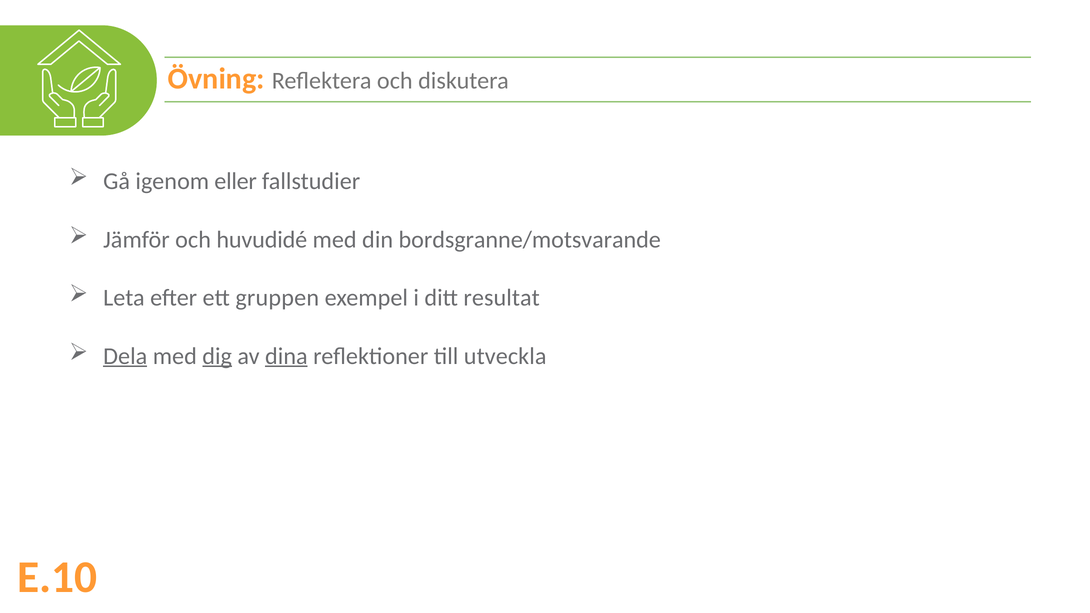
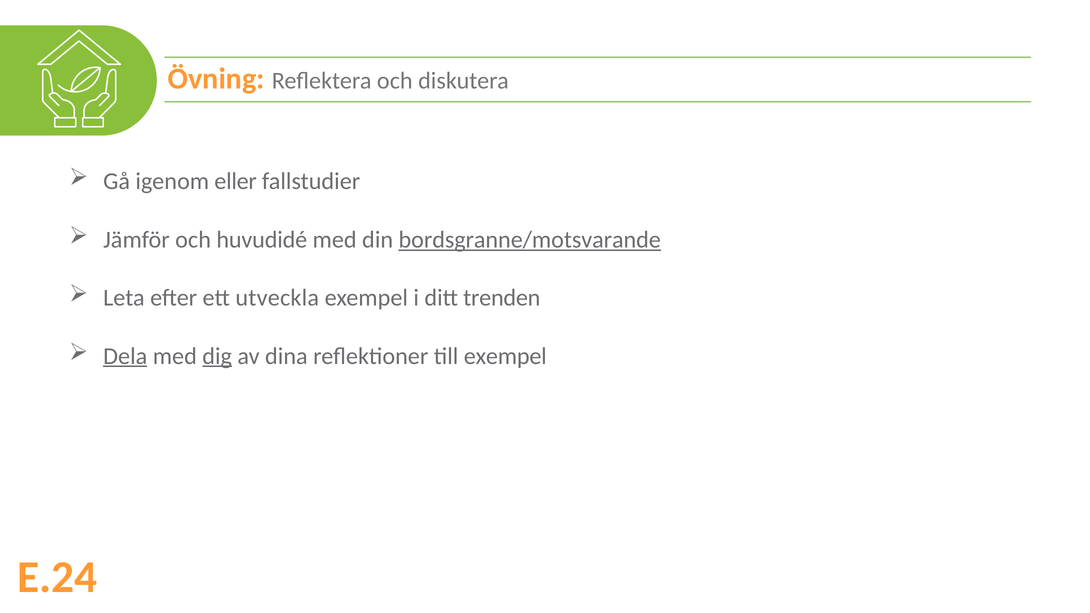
bordsgranne/motsvarande underline: none -> present (530, 240)
gruppen: gruppen -> utveckla (277, 298)
resultat: resultat -> trenden (502, 298)
dina underline: present -> none (286, 356)
till utveckla: utveckla -> exempel (505, 356)
E.10: E.10 -> E.24 (57, 578)
